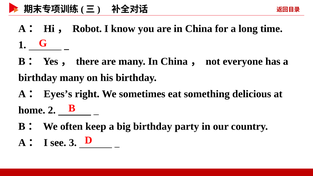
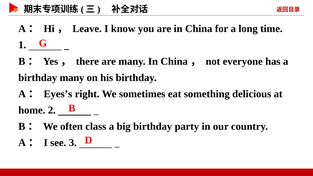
Robot: Robot -> Leave (87, 29)
keep: keep -> class (96, 126)
